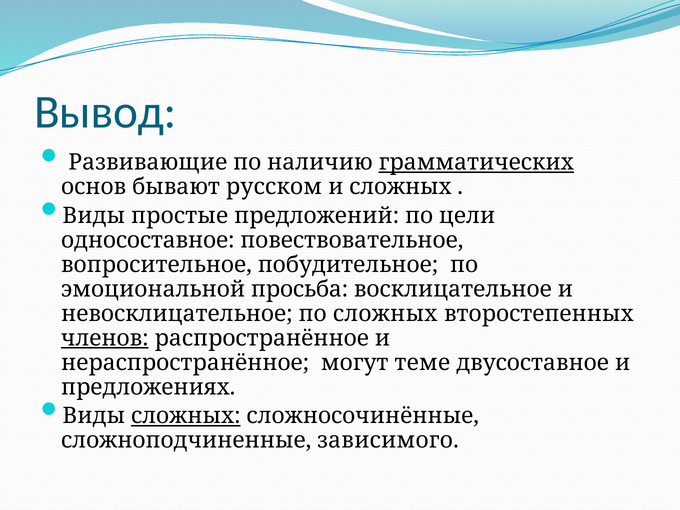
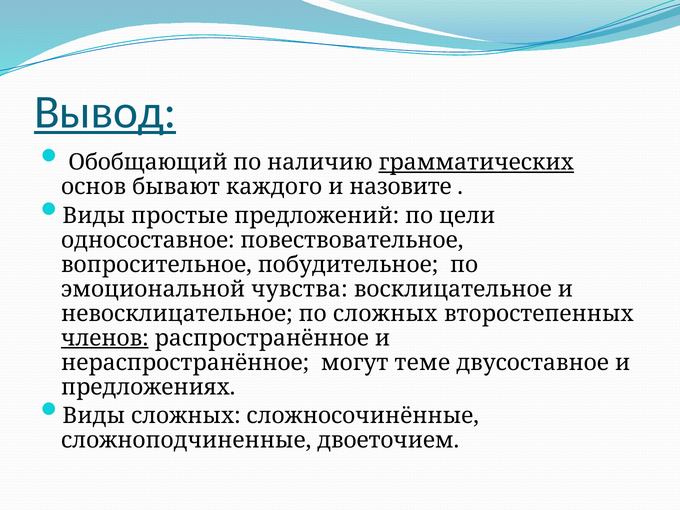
Вывод underline: none -> present (105, 112)
Развивающие: Развивающие -> Обобщающий (148, 162)
русском: русском -> каждого (274, 187)
и сложных: сложных -> назовите (401, 187)
просьба: просьба -> чувства (299, 289)
сложных underline: present -> none (186, 416)
зависимого: зависимого -> двоеточием (388, 440)
